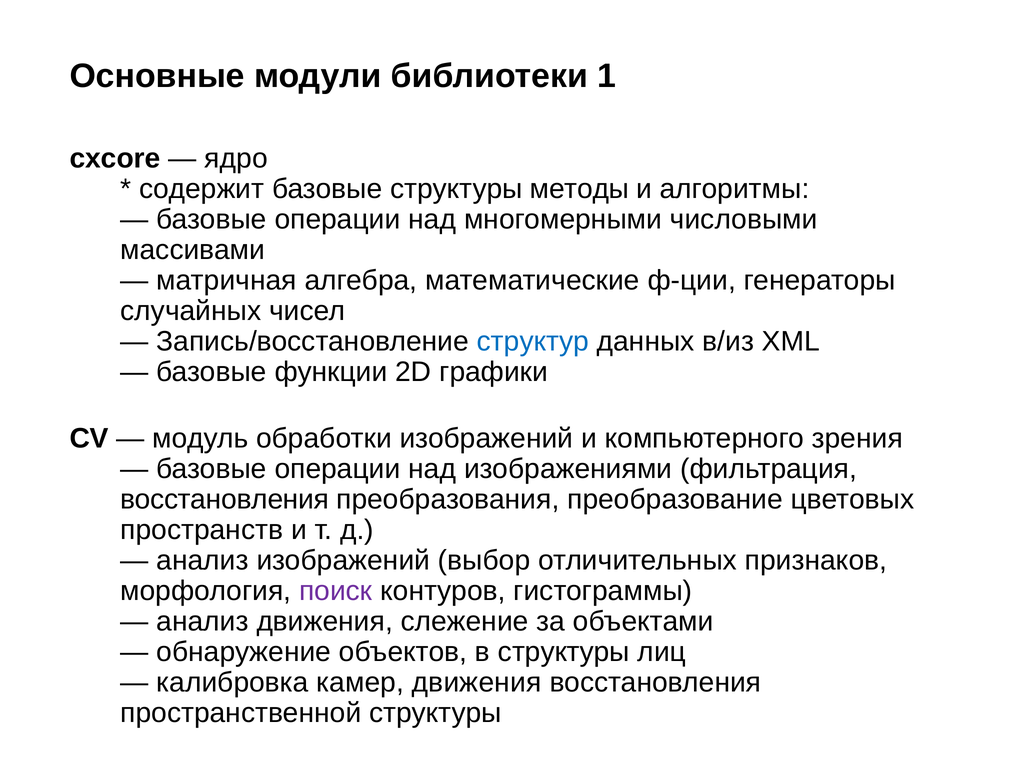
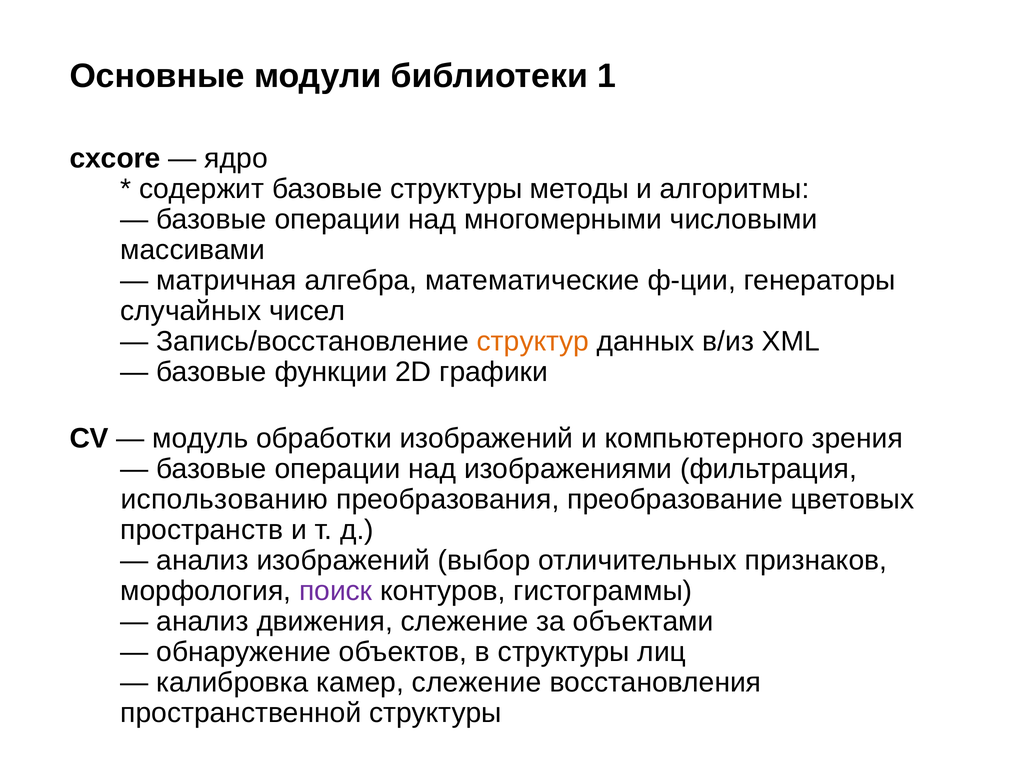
структур colour: blue -> orange (533, 342)
восстановления: восстановления -> использованию (224, 500)
камер движения: движения -> слежение (477, 682)
